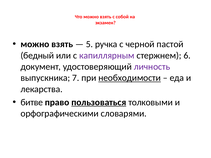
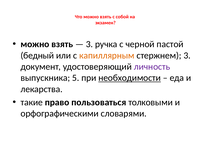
5: 5 -> 3 (89, 44)
капиллярным colour: purple -> orange (107, 56)
стержнем 6: 6 -> 3 (187, 56)
7: 7 -> 5 (76, 78)
битве: битве -> такие (32, 102)
пользоваться underline: present -> none (99, 102)
